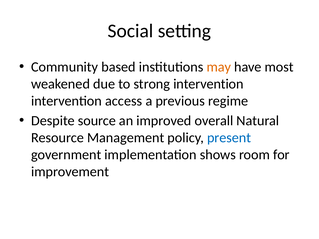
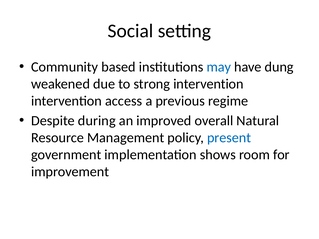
may colour: orange -> blue (219, 67)
most: most -> dung (279, 67)
source: source -> during (97, 121)
